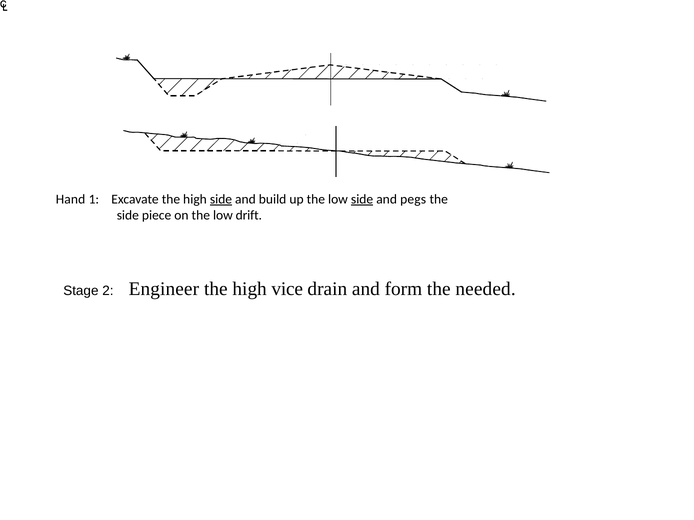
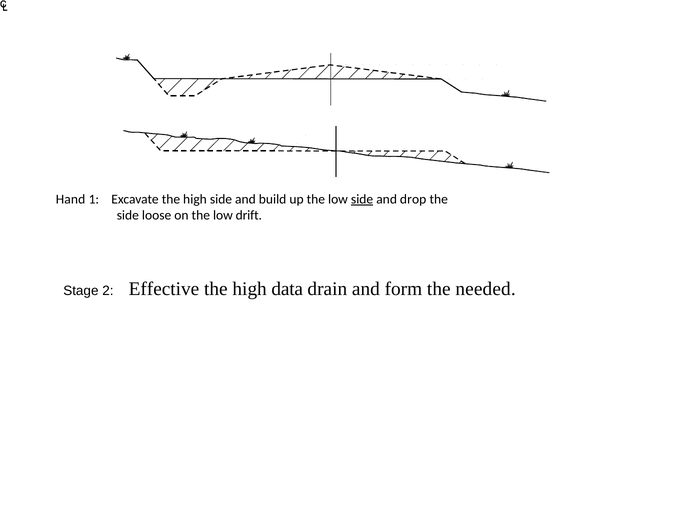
side underline: present -> none (221, 199)
pegs: pegs -> drop (413, 199)
piece: piece -> loose (157, 215)
Engineer: Engineer -> Effective (164, 289)
vice: vice -> data (287, 289)
